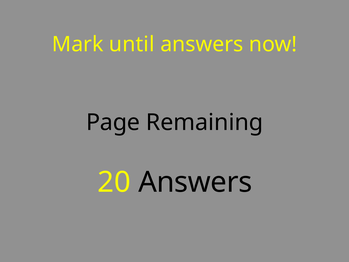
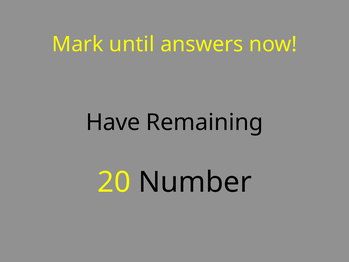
Page: Page -> Have (113, 122)
20 Answers: Answers -> Number (195, 182)
